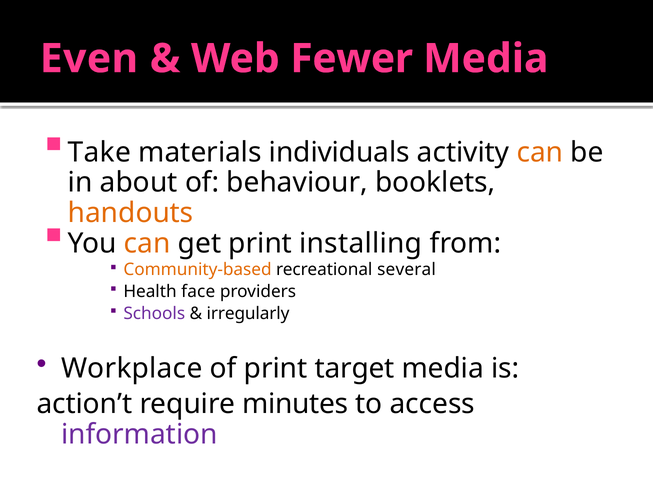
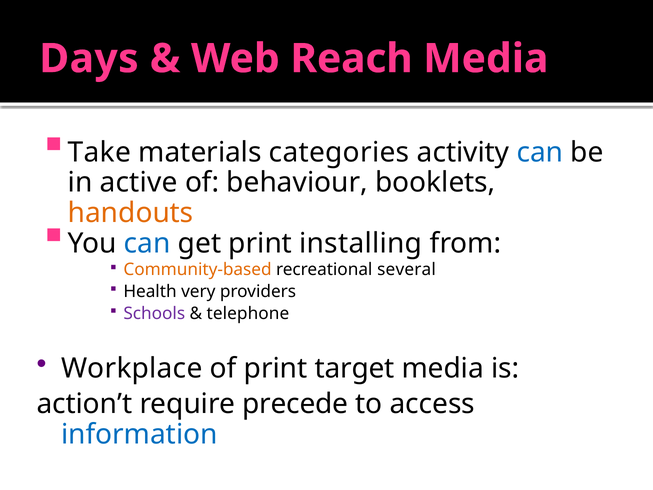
Even: Even -> Days (89, 59)
Fewer: Fewer -> Reach (352, 59)
individuals: individuals -> categories (339, 152)
can colour: orange -> blue (540, 152)
about: about -> active (139, 183)
can colour: orange -> blue (147, 243)
face: face -> very (198, 291)
irregularly: irregularly -> telephone (248, 313)
minutes: minutes -> precede (295, 404)
information colour: purple -> blue (139, 434)
